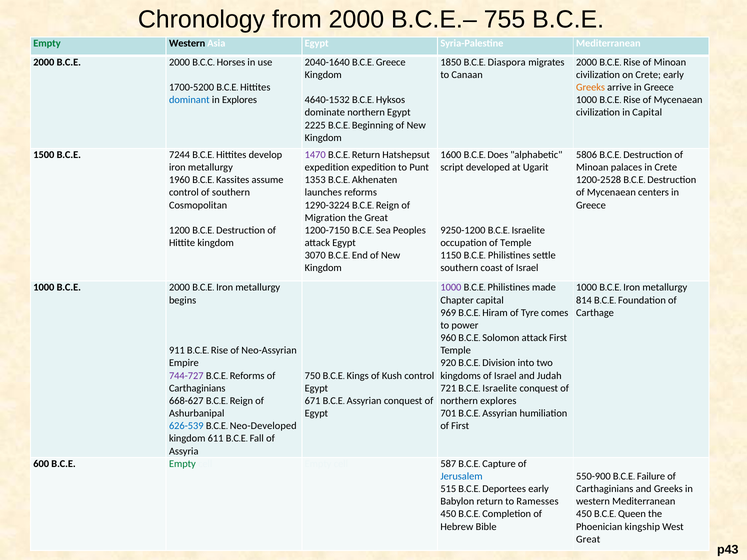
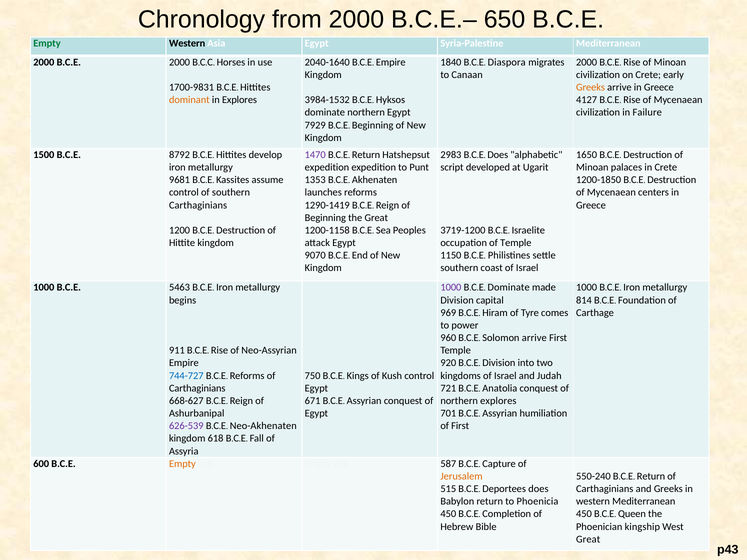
755: 755 -> 650 (505, 20)
B.C.E Greece: Greece -> Empire (391, 62)
1850: 1850 -> 1840 (451, 62)
1700-5200: 1700-5200 -> 1700-9831 (192, 87)
dominant colour: blue -> orange (189, 100)
4640-1532: 4640-1532 -> 3984-1532 (327, 100)
1000: 1000 -> 4127 (587, 100)
in Capital: Capital -> Failure (647, 113)
2225: 2225 -> 7929 (315, 125)
7244: 7244 -> 8792 (179, 155)
1600: 1600 -> 2983 (451, 155)
5806: 5806 -> 1650 (587, 155)
1960: 1960 -> 9681 (179, 180)
1200-2528: 1200-2528 -> 1200-1850 (599, 180)
Cosmopolitan: Cosmopolitan -> Carthaginians (198, 205)
1290-3224: 1290-3224 -> 1290-1419 (327, 205)
Migration: Migration -> Beginning (325, 218)
1200-7150: 1200-7150 -> 1200-1158 (327, 230)
9250-1200: 9250-1200 -> 3719-1200 (463, 230)
3070: 3070 -> 9070 (315, 256)
1000 B.C.E 2000: 2000 -> 5463 (179, 288)
Philistines: Philistines -> Dominate (509, 288)
Chapter: Chapter -> Division (457, 300)
Solomon attack: attack -> arrive (534, 338)
744-727 colour: purple -> blue (186, 376)
721 B.C.E Israelite: Israelite -> Anatolia (500, 388)
626-539 colour: blue -> purple (186, 426)
Neo-Developed: Neo-Developed -> Neo-Akhenaten (263, 426)
611: 611 -> 618 (216, 439)
Empty colour: green -> orange (182, 464)
Jerusalem colour: blue -> orange (461, 477)
550-900: 550-900 -> 550-240 (593, 477)
Failure: Failure -> Return (651, 477)
Deportees early: early -> does (538, 489)
Ramesses: Ramesses -> Phoenicia (538, 502)
